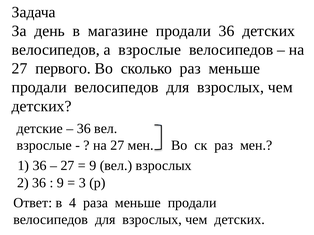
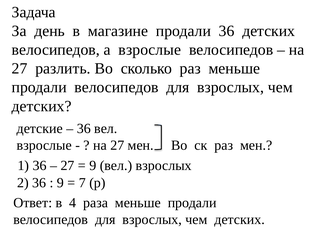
первого: первого -> разлить (63, 69)
3: 3 -> 7 (82, 183)
